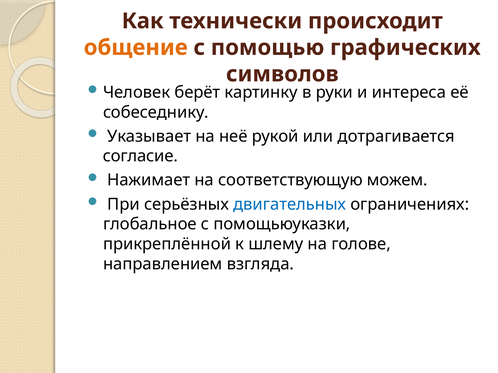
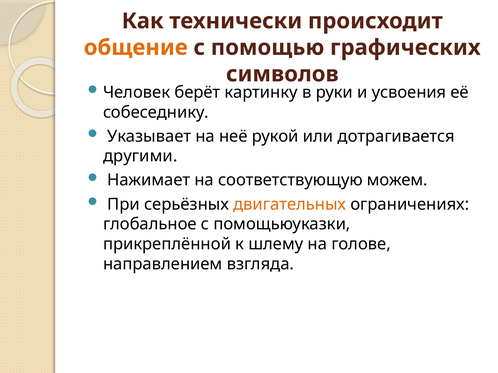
интереса: интереса -> усвоения (409, 92)
согласие: согласие -> другими (140, 156)
двигательных colour: blue -> orange (290, 205)
